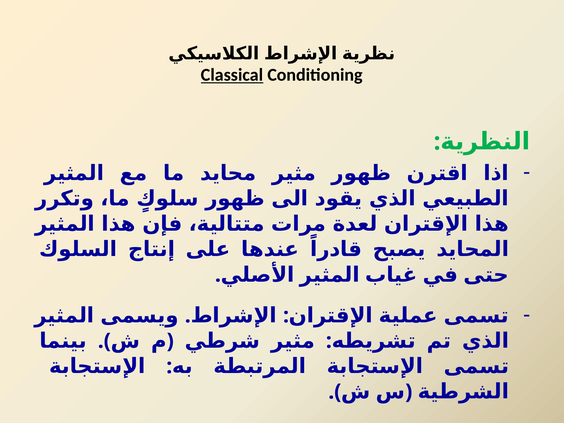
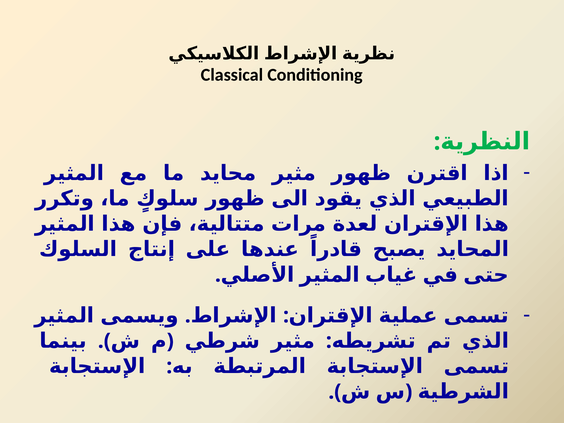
Classical underline: present -> none (232, 75)
